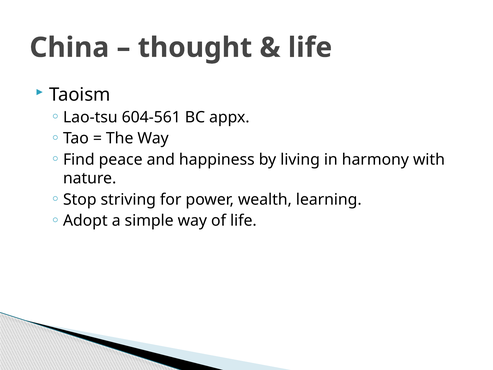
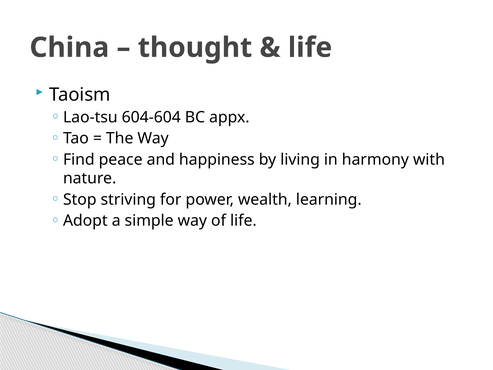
604-561: 604-561 -> 604-604 (151, 117)
